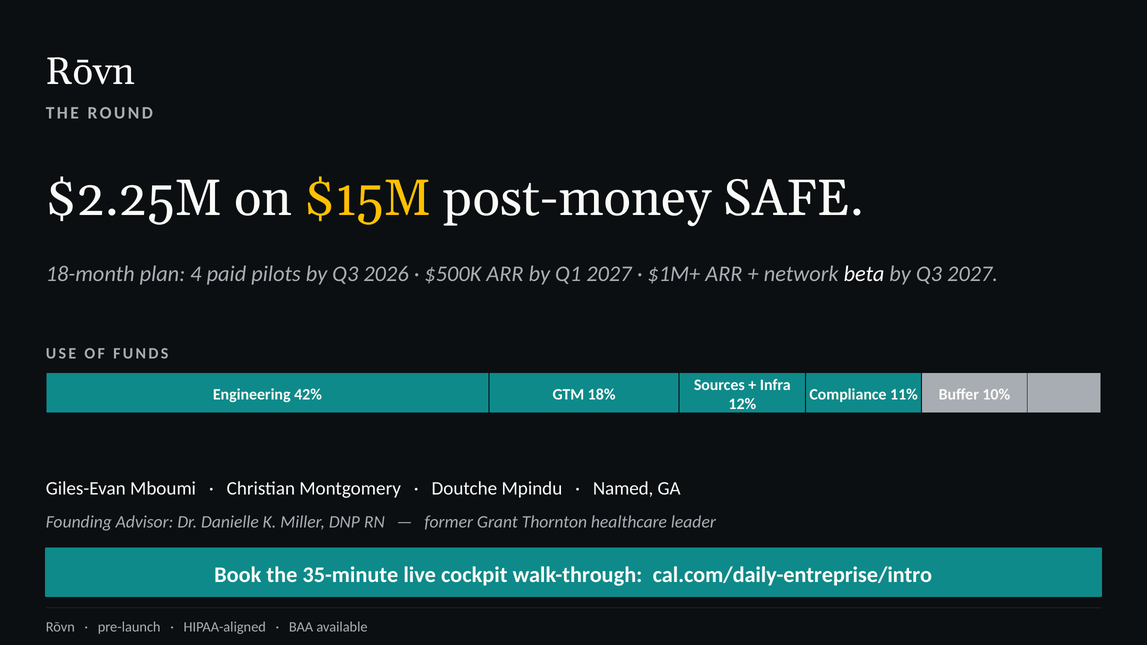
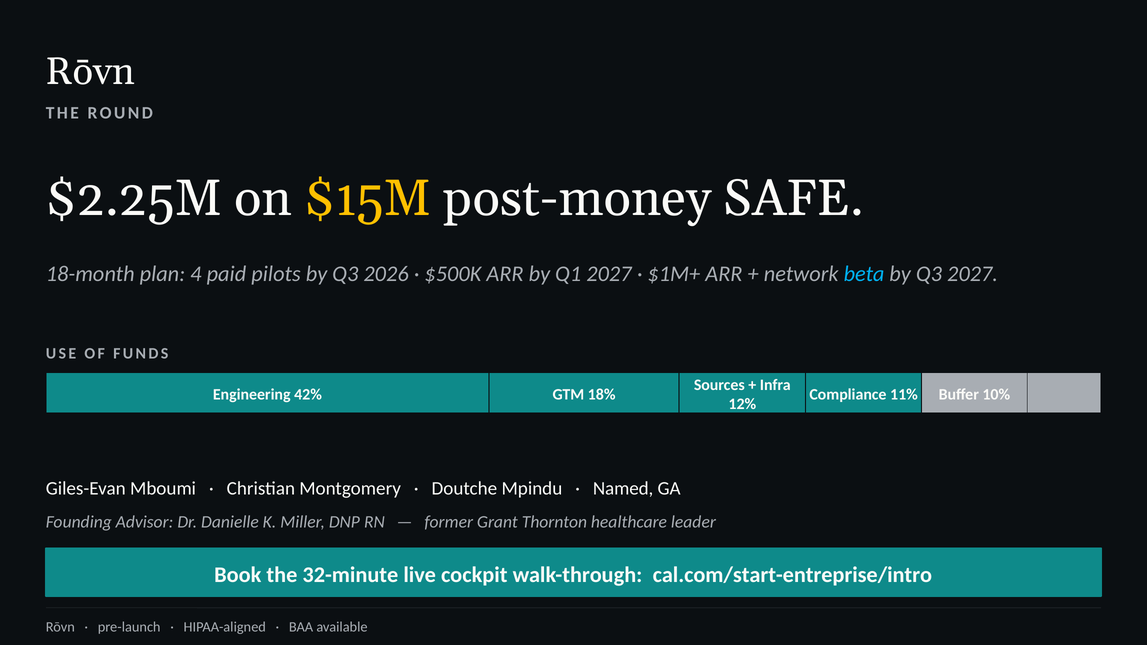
beta colour: white -> light blue (864, 274)
35-minute: 35-minute -> 32-minute (350, 575)
cal.com/daily-entreprise/intro: cal.com/daily-entreprise/intro -> cal.com/start-entreprise/intro (792, 575)
